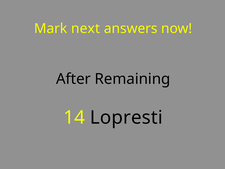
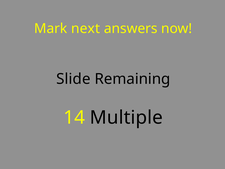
After: After -> Slide (73, 79)
Lopresti: Lopresti -> Multiple (126, 117)
